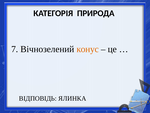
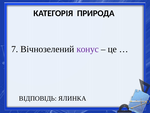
конус colour: orange -> purple (88, 49)
